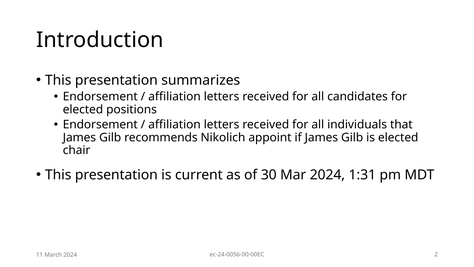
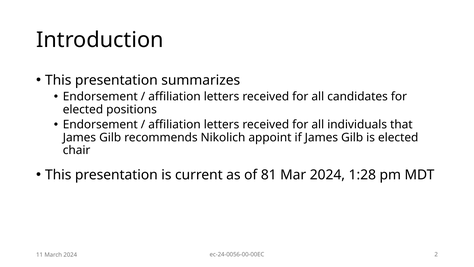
30: 30 -> 81 (269, 175)
1:31: 1:31 -> 1:28 (362, 175)
